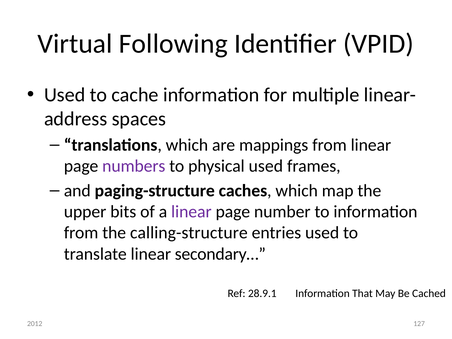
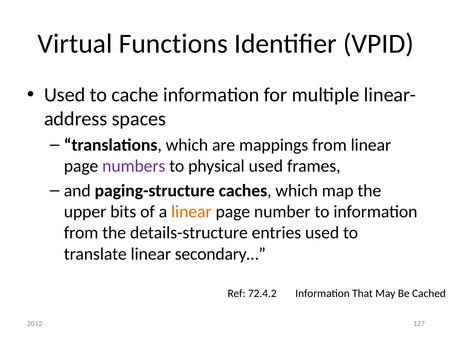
Following: Following -> Functions (173, 44)
linear colour: purple -> orange (191, 212)
calling-structure: calling-structure -> details-structure (189, 233)
28.9.1: 28.9.1 -> 72.4.2 (262, 293)
